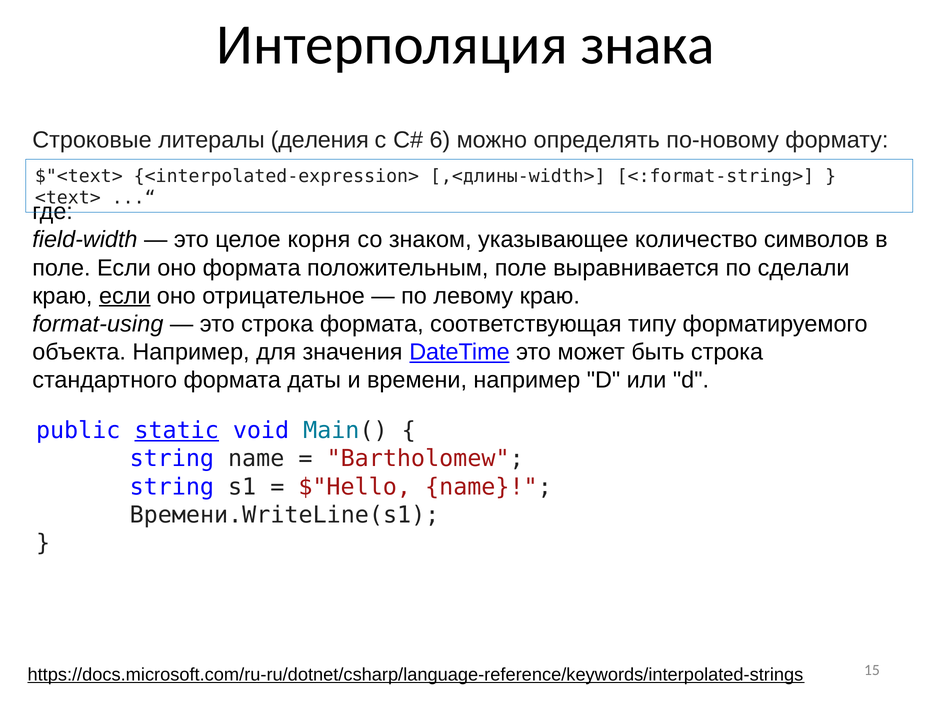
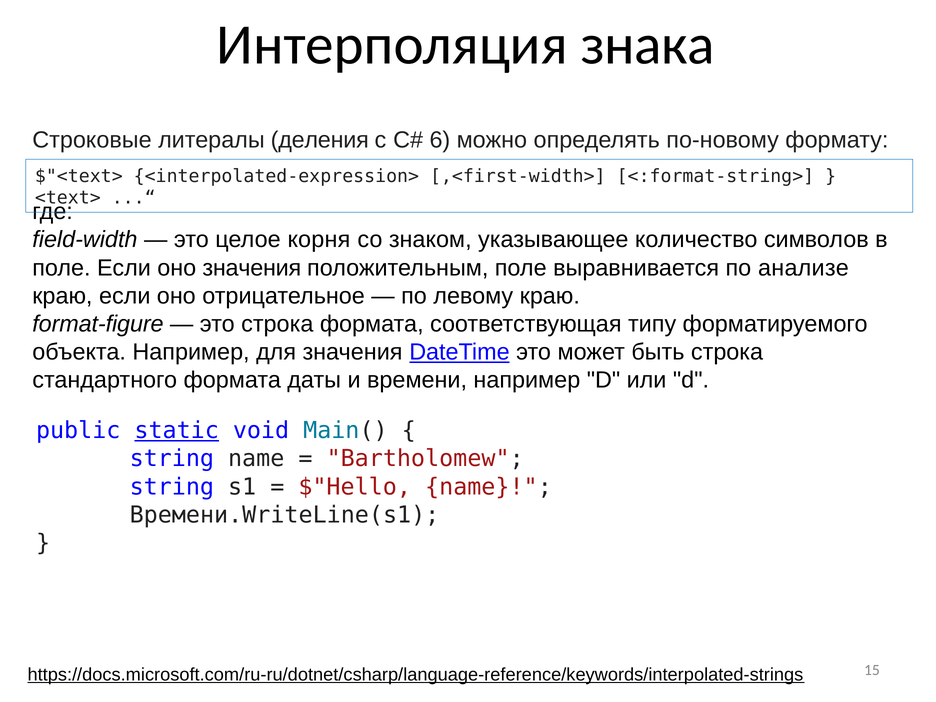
,<длины-width>: ,<длины-width> -> ,<first-width> (518, 176)
оно формата: формата -> значения (252, 268)
сделали: сделали -> анализе (803, 268)
если underline: present -> none (125, 296)
format-using: format-using -> format-figure (98, 324)
